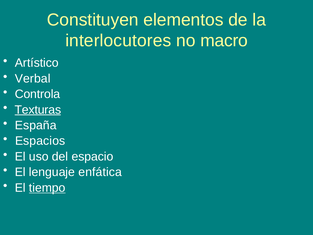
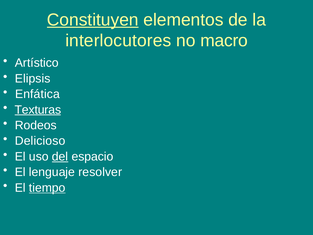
Constituyen underline: none -> present (93, 20)
Verbal: Verbal -> Elipsis (33, 78)
Controla: Controla -> Enfática (37, 94)
España: España -> Rodeos (36, 125)
Espacios: Espacios -> Delicioso (40, 141)
del underline: none -> present (60, 156)
enfática: enfática -> resolver (100, 172)
